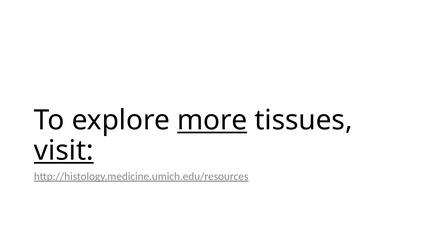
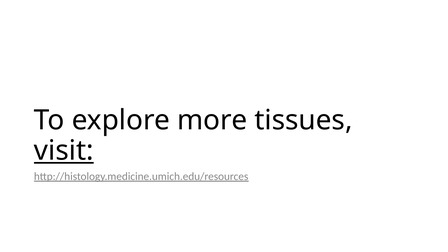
more underline: present -> none (212, 120)
